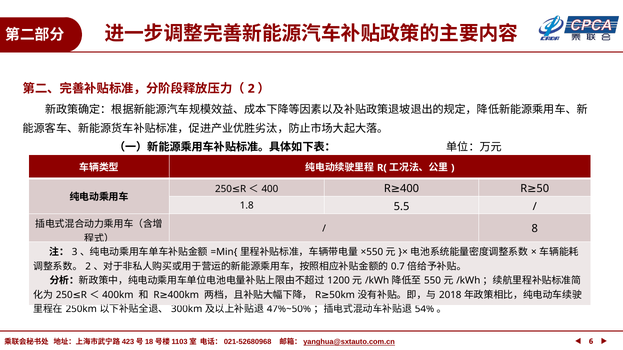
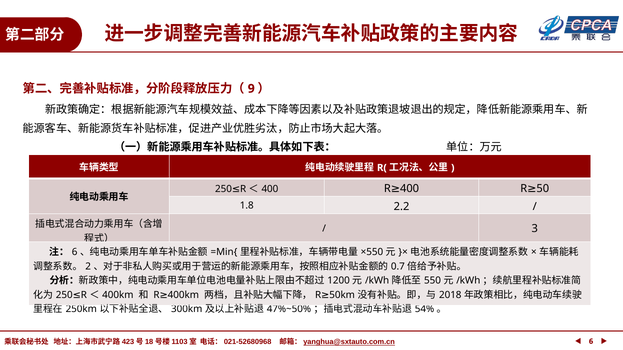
2: 2 -> 9 (251, 89)
5.5: 5.5 -> 2.2 (402, 207)
8: 8 -> 3 (535, 229)
3: 3 -> 6 (75, 253)
